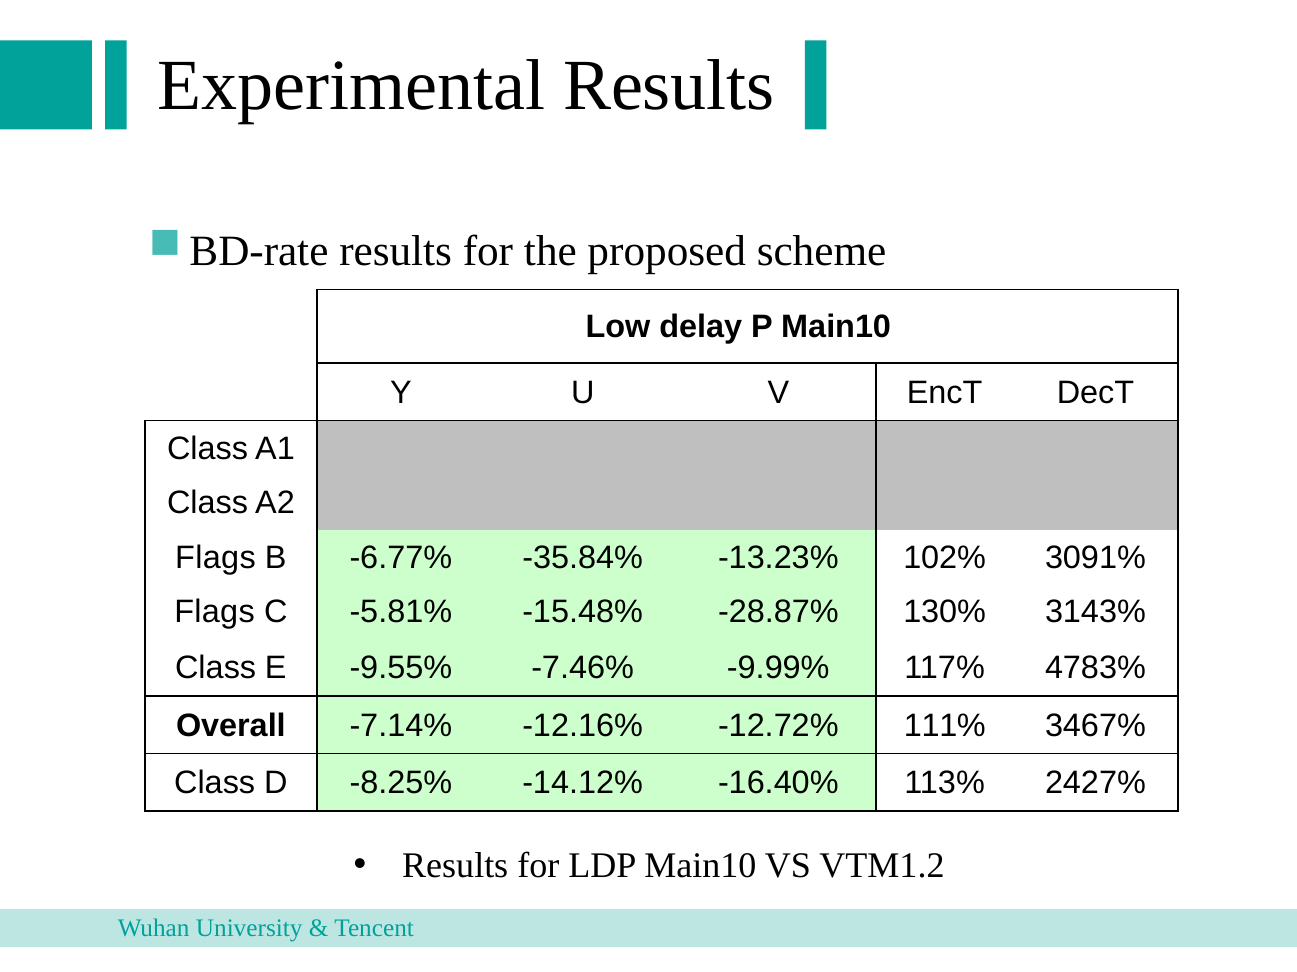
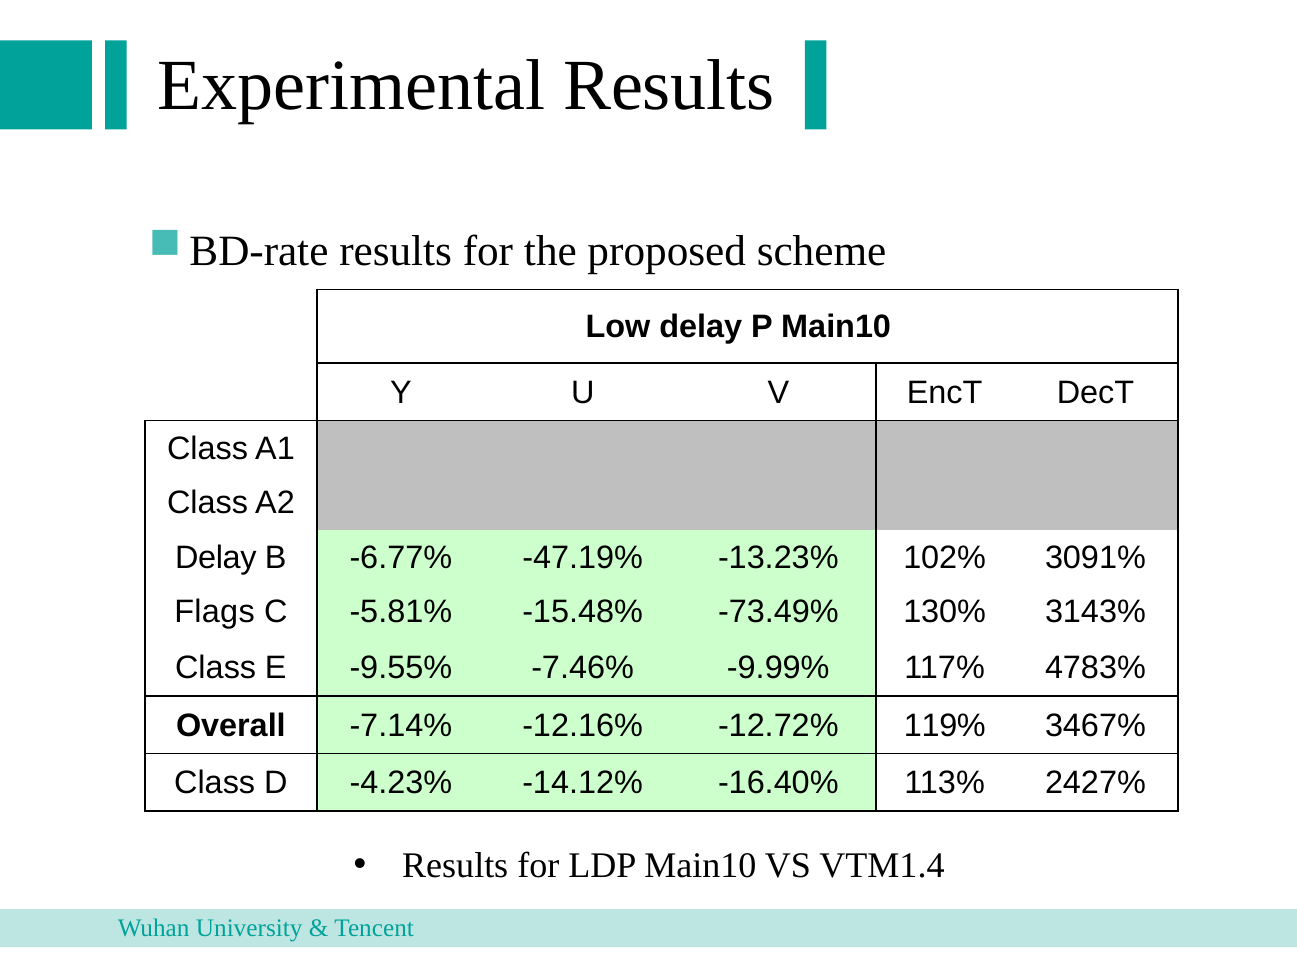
Flags: Flags -> Delay (216, 558)
-35.84%: -35.84% -> -47.19% (583, 558)
-28.87%: -28.87% -> -73.49% (778, 612)
111%: 111% -> 119% (945, 726)
-8.25%: -8.25% -> -4.23% (401, 783)
VTM1.2: VTM1.2 -> VTM1.4 (882, 866)
